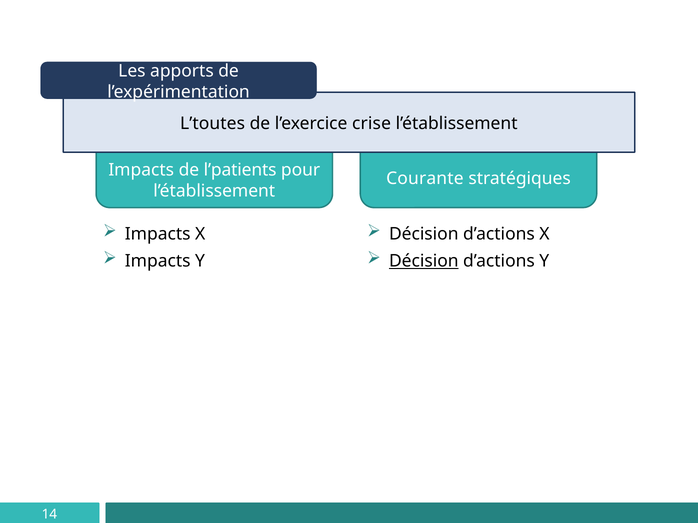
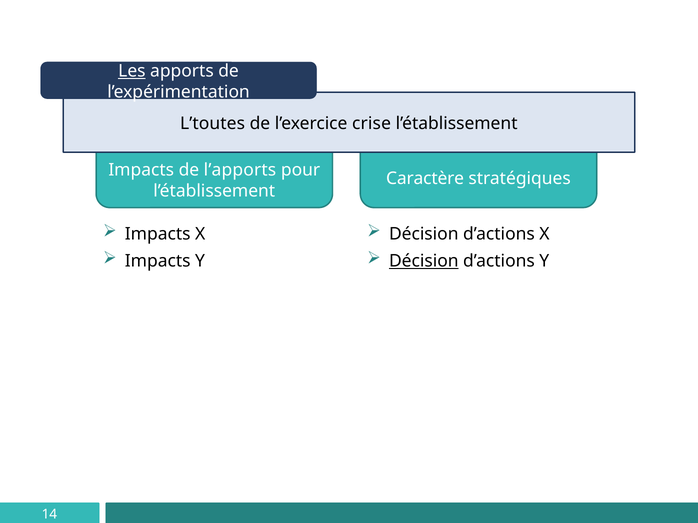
Les underline: none -> present (132, 71)
l’patients: l’patients -> l’apports (240, 170)
Courante: Courante -> Caractère (425, 179)
